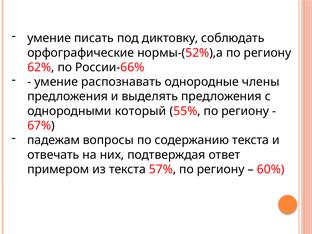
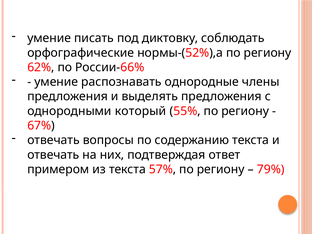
падежам: падежам -> отвечать (53, 140)
60%: 60% -> 79% (271, 169)
